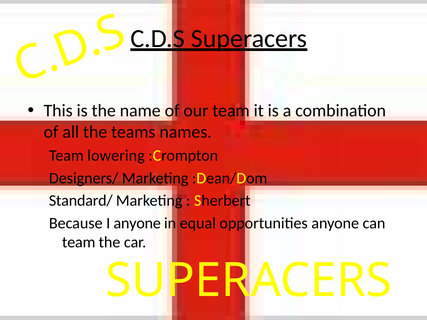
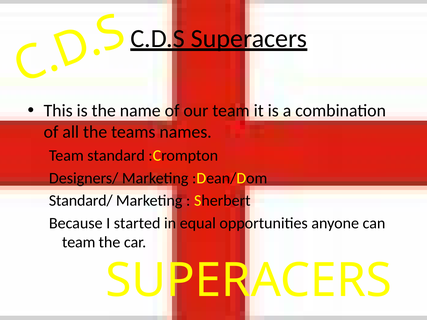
lowering: lowering -> standard (116, 156)
I anyone: anyone -> started (137, 223)
